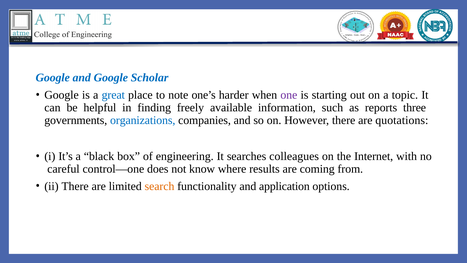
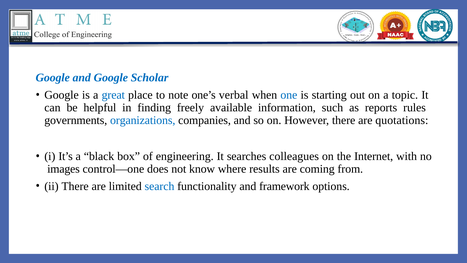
harder: harder -> verbal (234, 95)
one colour: purple -> blue (289, 95)
three: three -> rules (415, 108)
careful: careful -> images (64, 169)
search colour: orange -> blue (159, 186)
application: application -> framework (284, 186)
